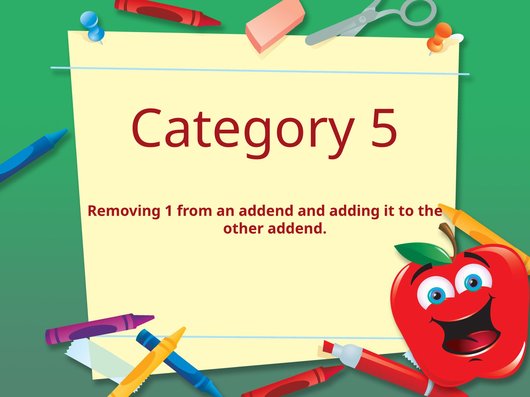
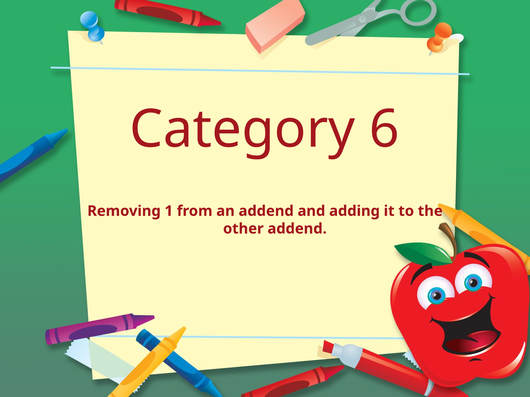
5: 5 -> 6 (384, 130)
